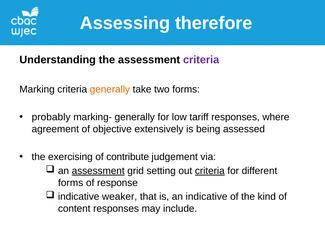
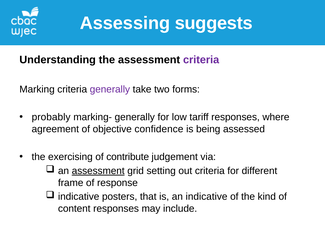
therefore: therefore -> suggests (214, 23)
generally colour: orange -> purple (110, 89)
extensively: extensively -> confidence (159, 129)
criteria underline: present -> none (210, 171)
forms: forms -> frame (71, 183)
weaker: weaker -> posters (120, 196)
